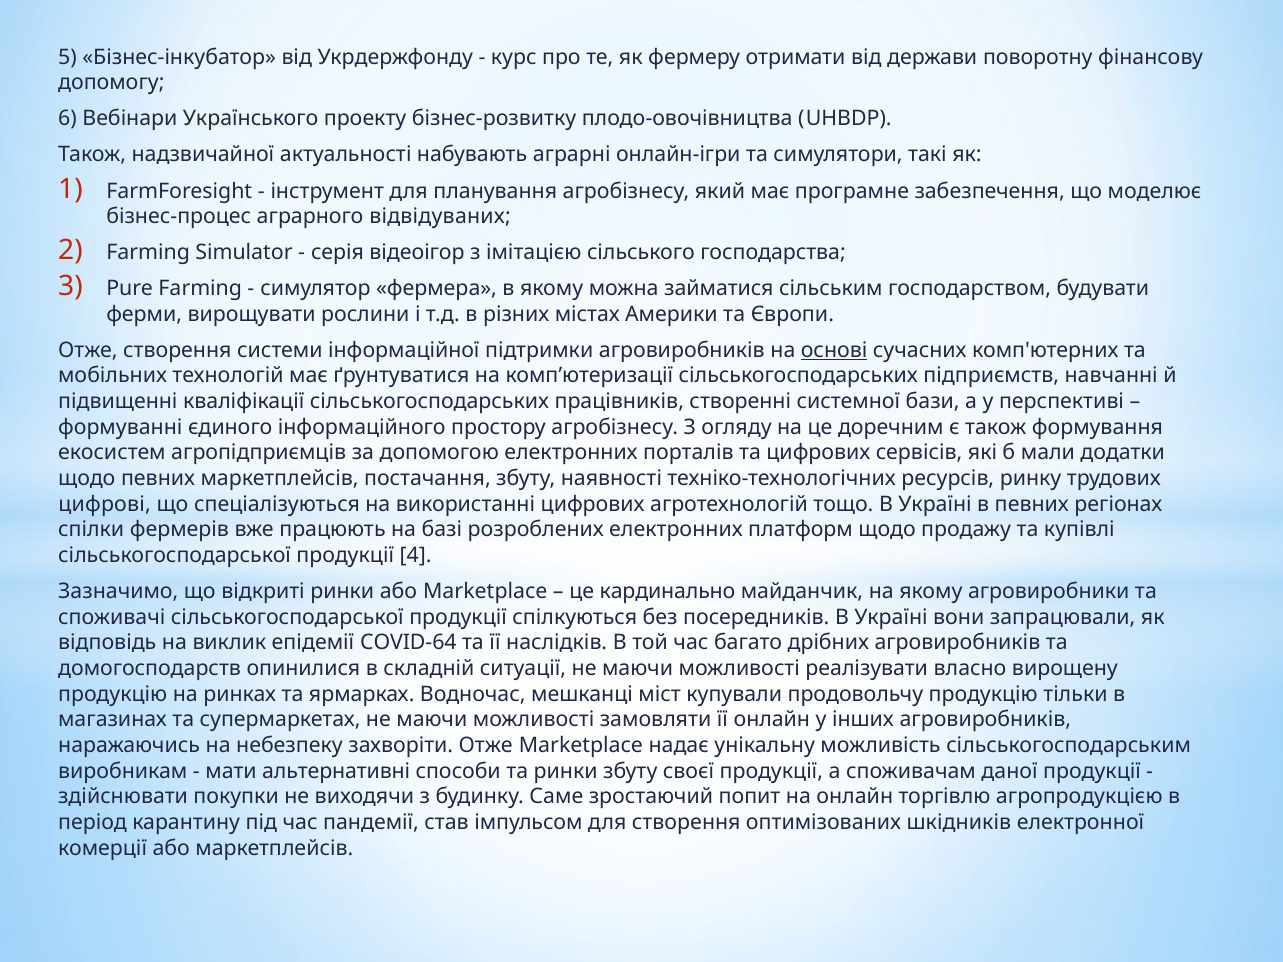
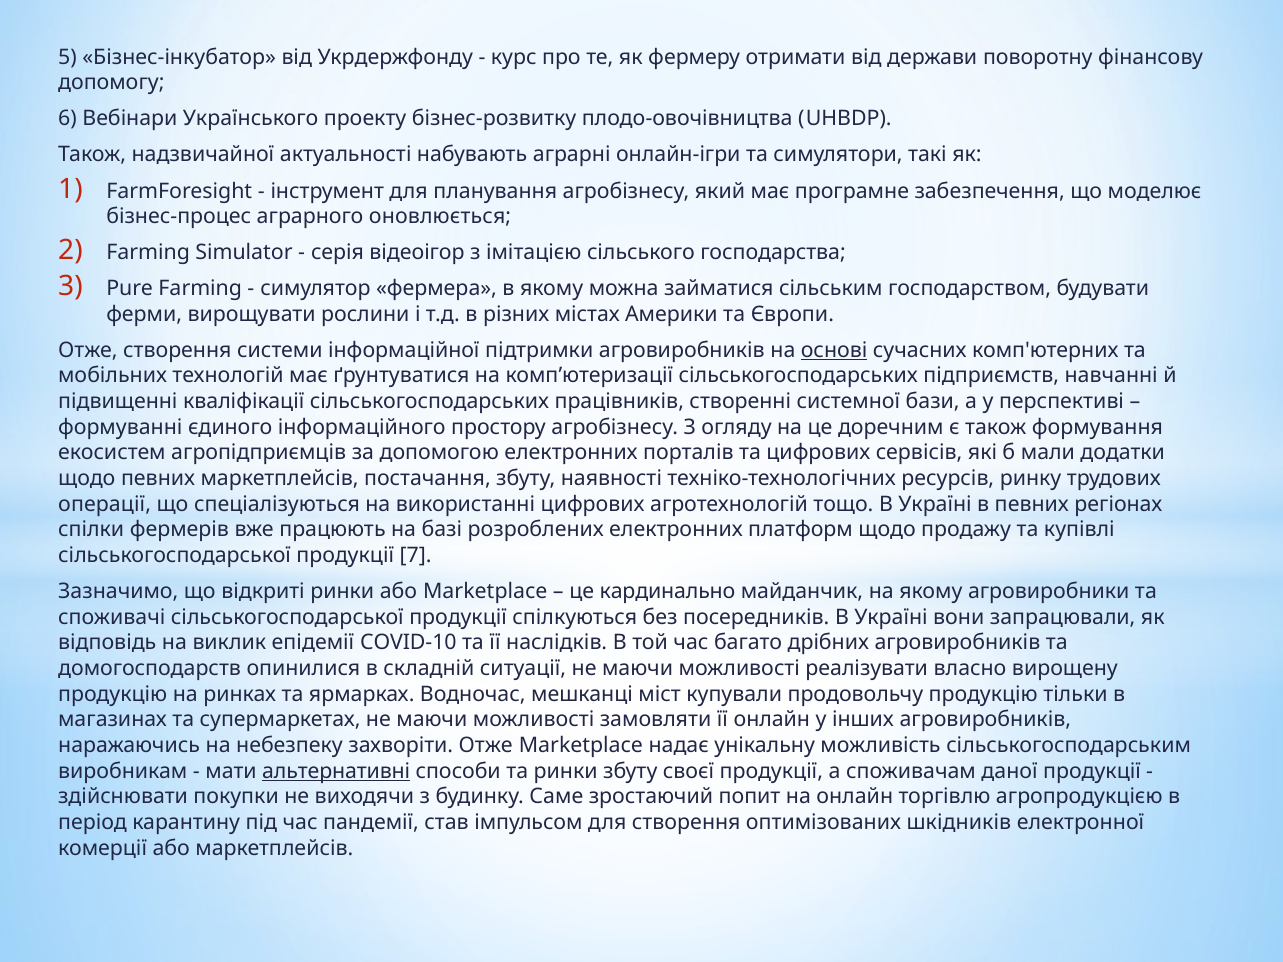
відвідуваних: відвідуваних -> оновлюється (440, 217)
цифрові: цифрові -> операції (105, 504)
4: 4 -> 7 (416, 556)
COVID-64: COVID-64 -> COVID-10 (408, 643)
альтернативні underline: none -> present (336, 771)
